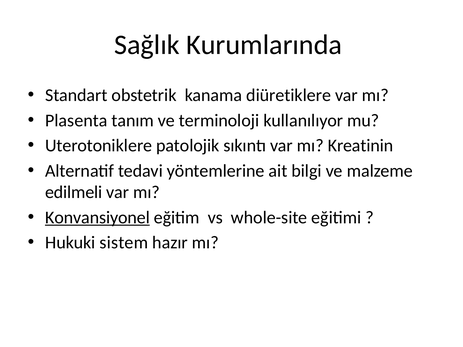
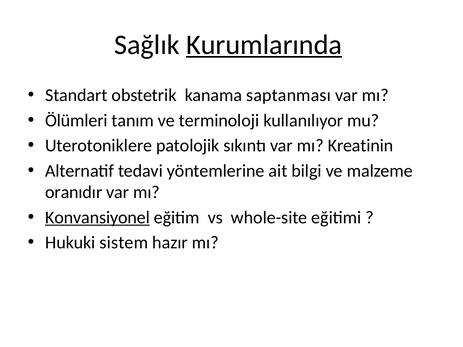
Kurumlarında underline: none -> present (264, 45)
diüretiklere: diüretiklere -> saptanması (289, 95)
Plasenta: Plasenta -> Ölümleri (76, 121)
edilmeli: edilmeli -> oranıdır (74, 192)
